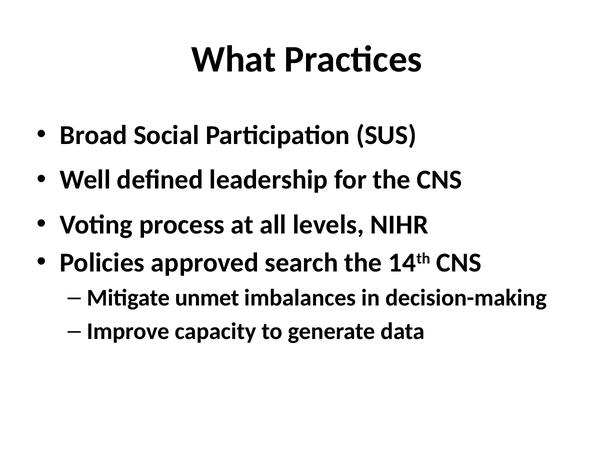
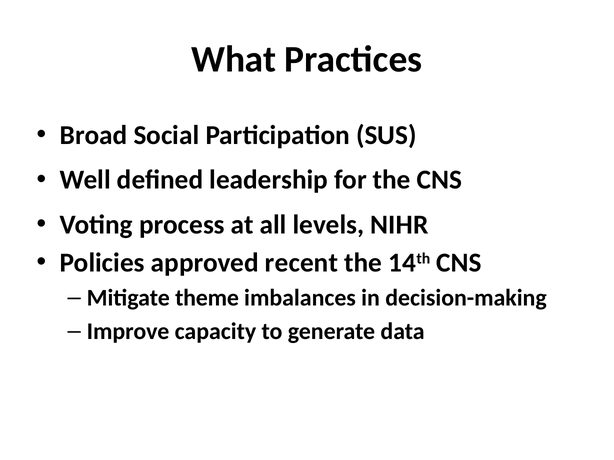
search: search -> recent (301, 263)
unmet: unmet -> theme (207, 298)
